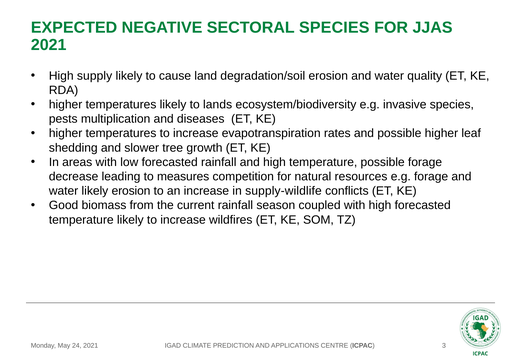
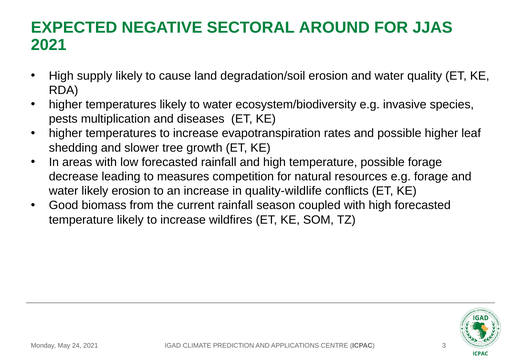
SECTORAL SPECIES: SPECIES -> AROUND (334, 28)
to lands: lands -> water (218, 105)
supply-wildlife: supply-wildlife -> quality-wildlife (283, 191)
